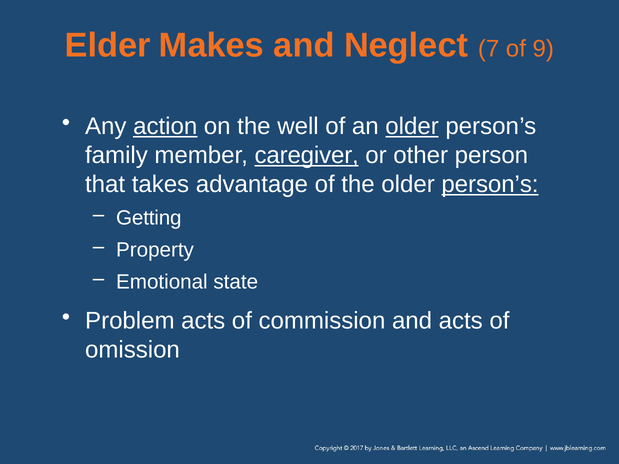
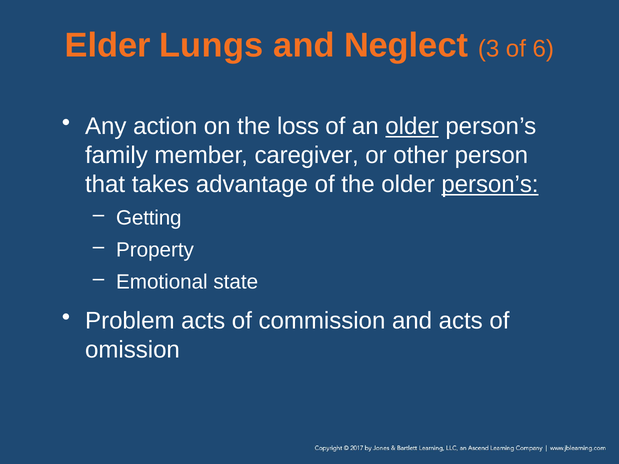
Makes: Makes -> Lungs (211, 46)
7: 7 -> 3 (489, 49)
9: 9 -> 6 (543, 49)
action underline: present -> none (165, 127)
well: well -> loss (298, 127)
caregiver underline: present -> none (307, 155)
